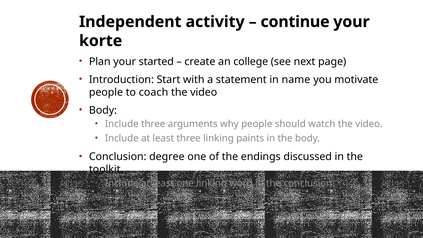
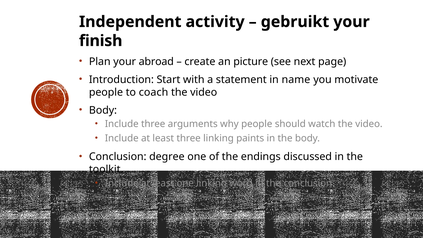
continue: continue -> gebruikt (295, 22)
korte: korte -> finish (101, 41)
started: started -> abroad (156, 62)
college: college -> picture (251, 62)
